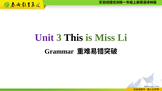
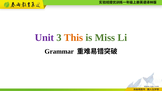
This colour: black -> orange (73, 38)
